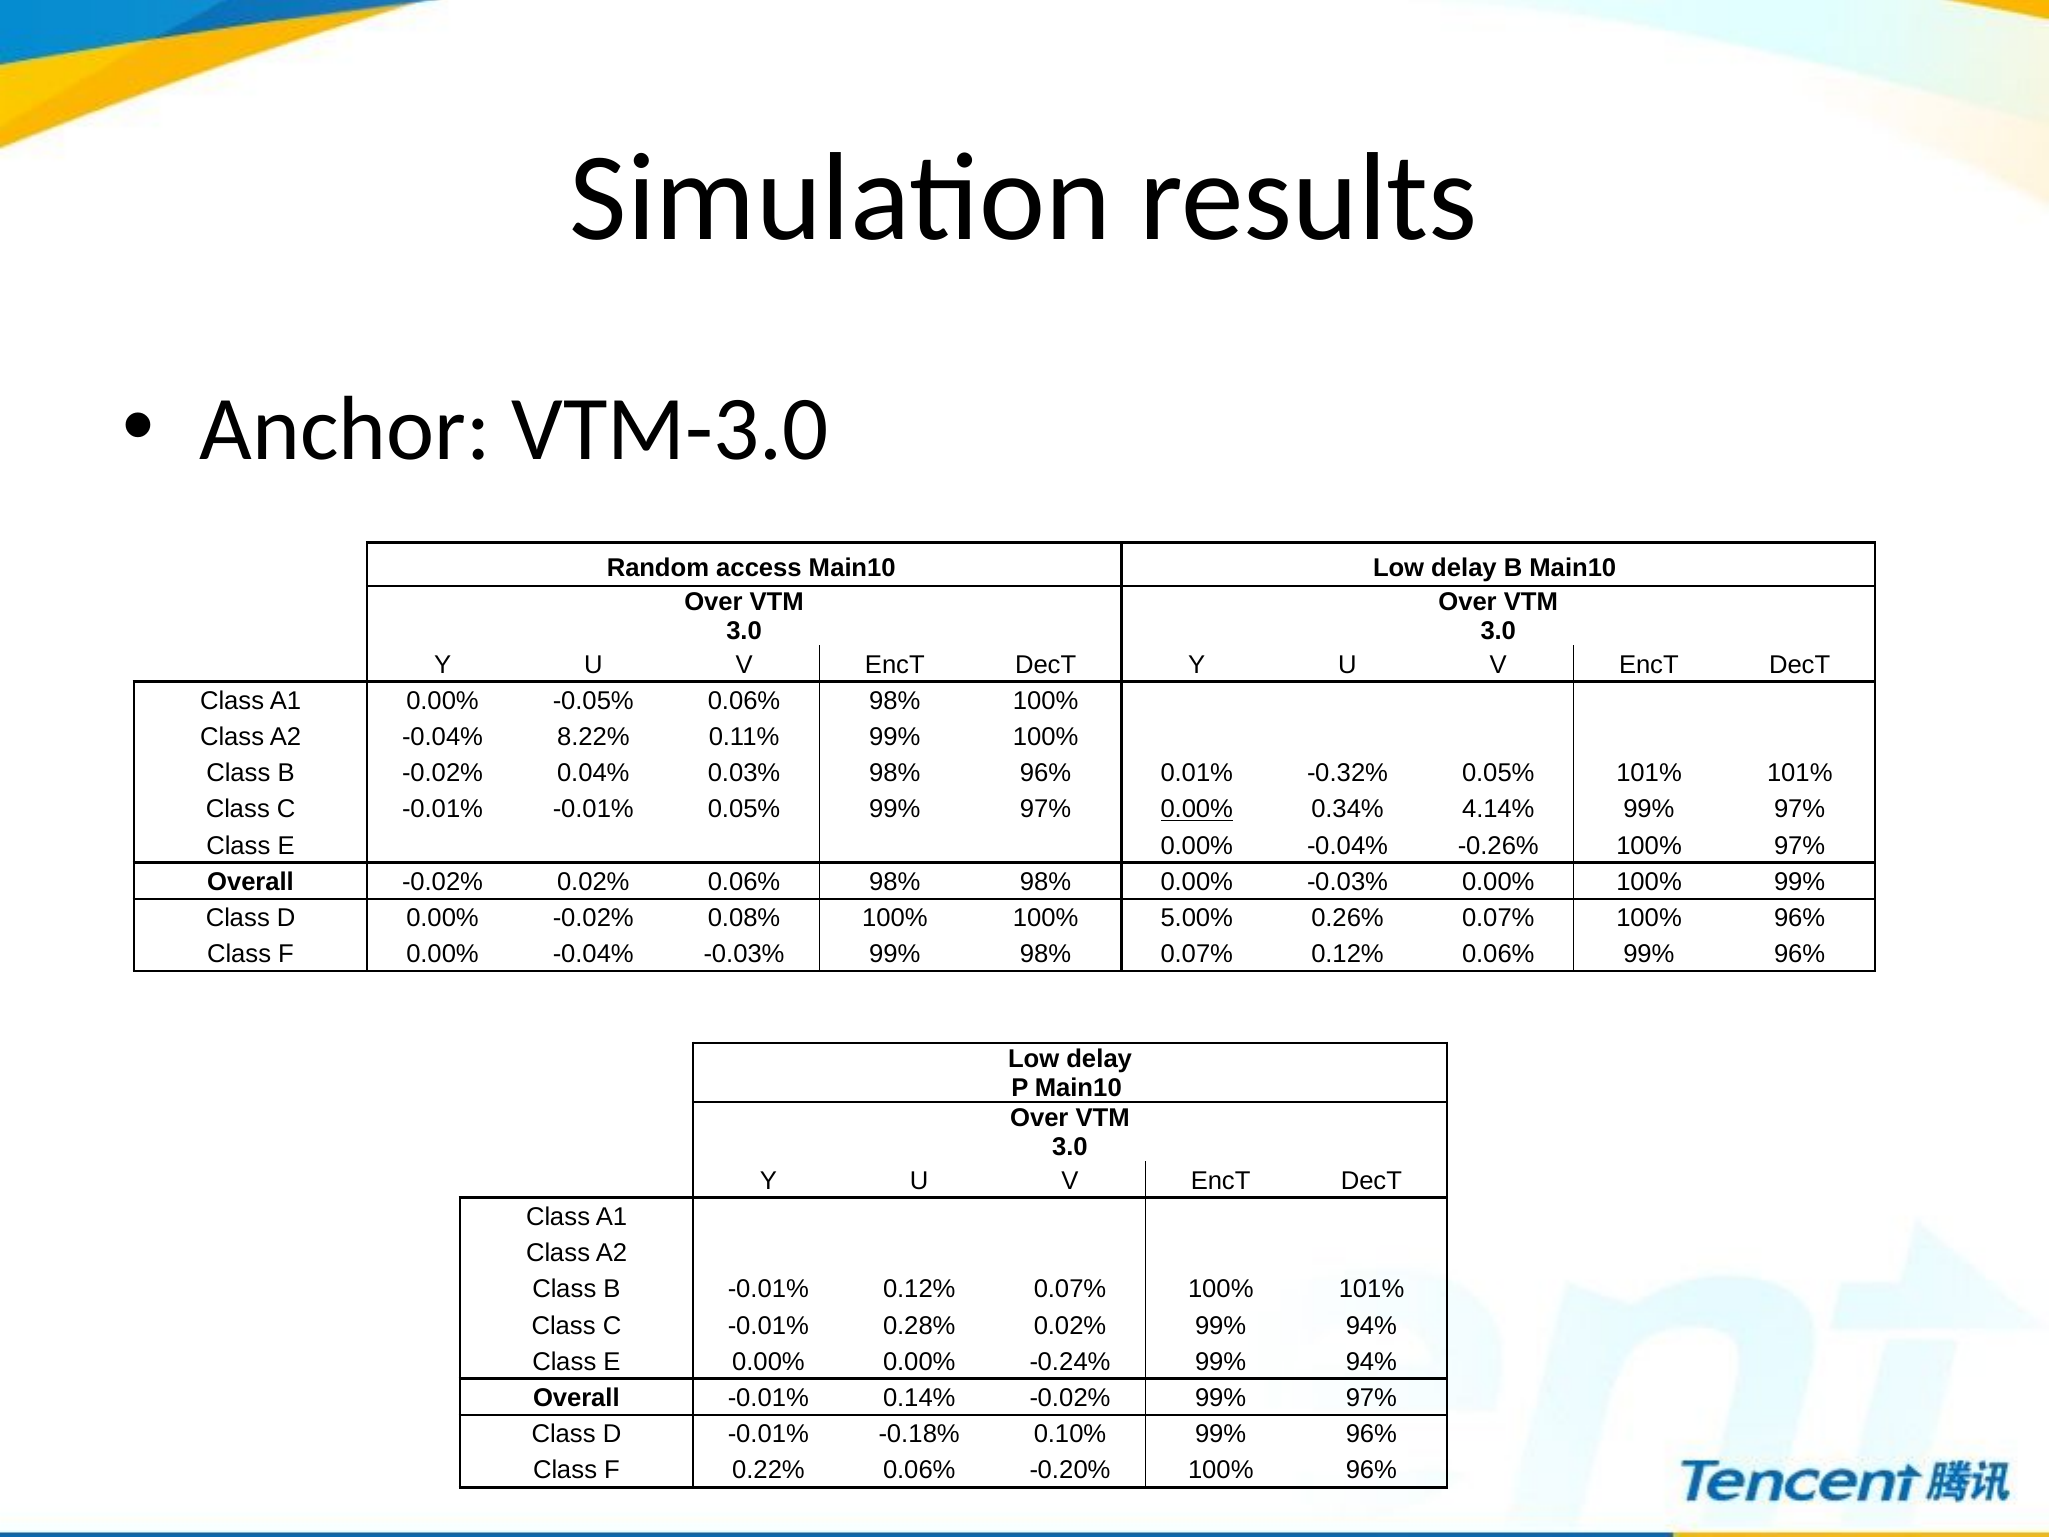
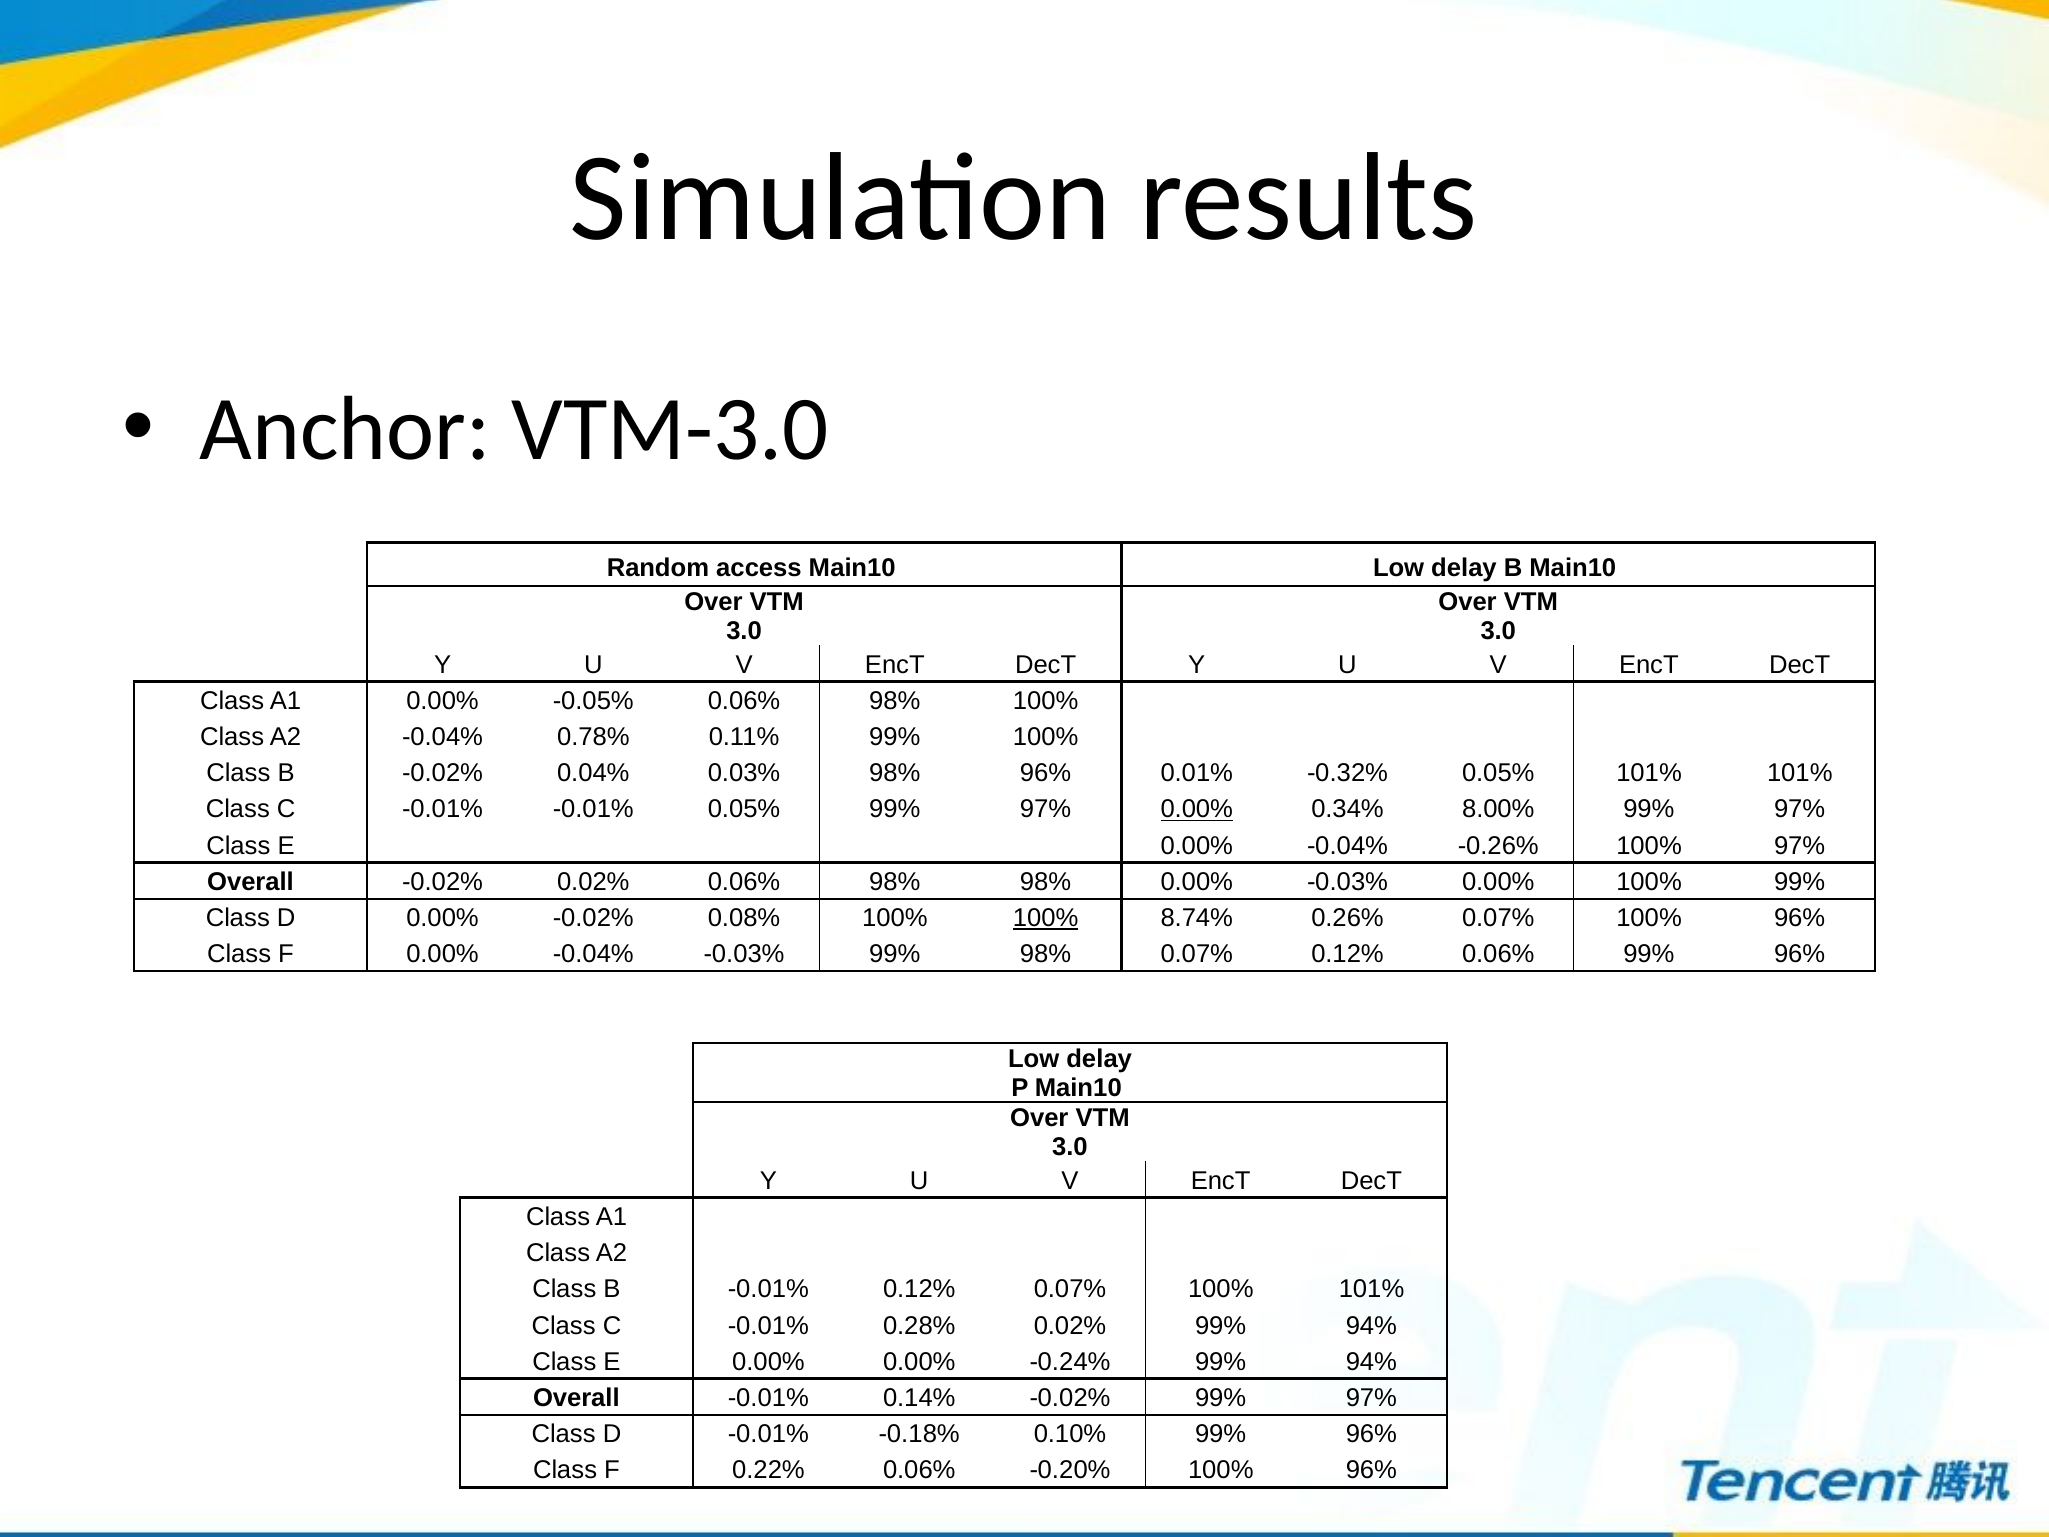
8.22%: 8.22% -> 0.78% (593, 737)
4.14%: 4.14% -> 8.00% (1498, 809)
100% underline: none -> present (1046, 918)
5.00%: 5.00% -> 8.74% (1197, 918)
